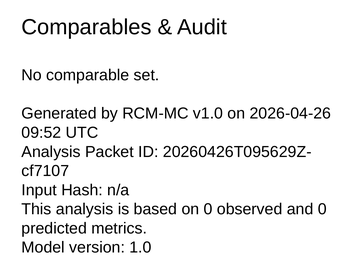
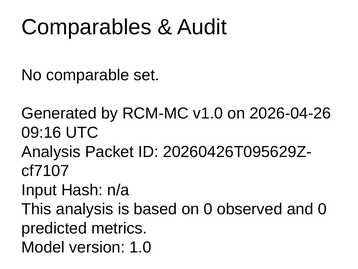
09:52: 09:52 -> 09:16 (41, 132)
